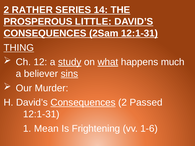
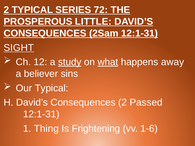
2 RATHER: RATHER -> TYPICAL (32, 10)
14: 14 -> 72 (101, 10)
THING: THING -> SIGHT (19, 48)
much: much -> away (173, 62)
sins underline: present -> none (69, 74)
Our Murder: Murder -> Typical (52, 88)
Consequences underline: present -> none (83, 103)
Mean: Mean -> Thing (46, 129)
